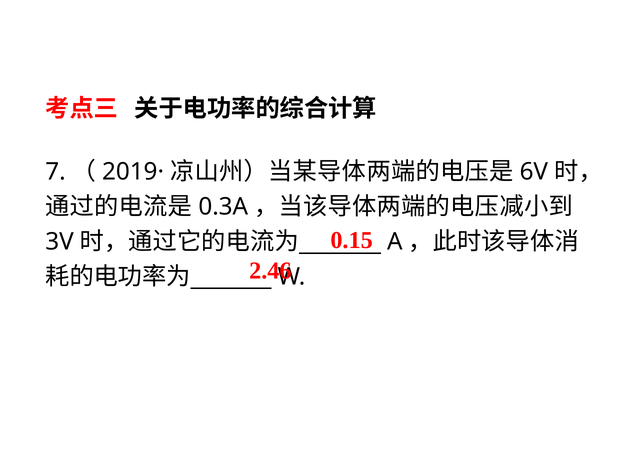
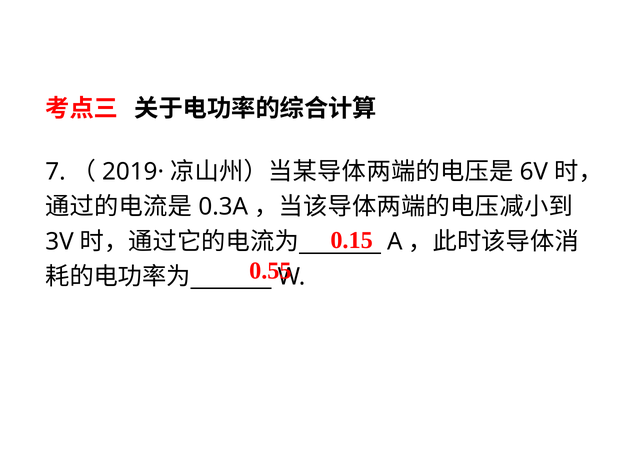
2.46: 2.46 -> 0.55 (270, 271)
